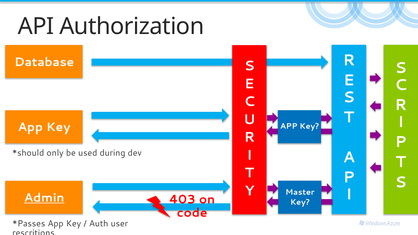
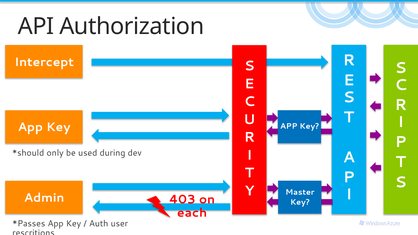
Database: Database -> Intercept (44, 62)
Admin underline: present -> none (44, 198)
code: code -> each (192, 213)
